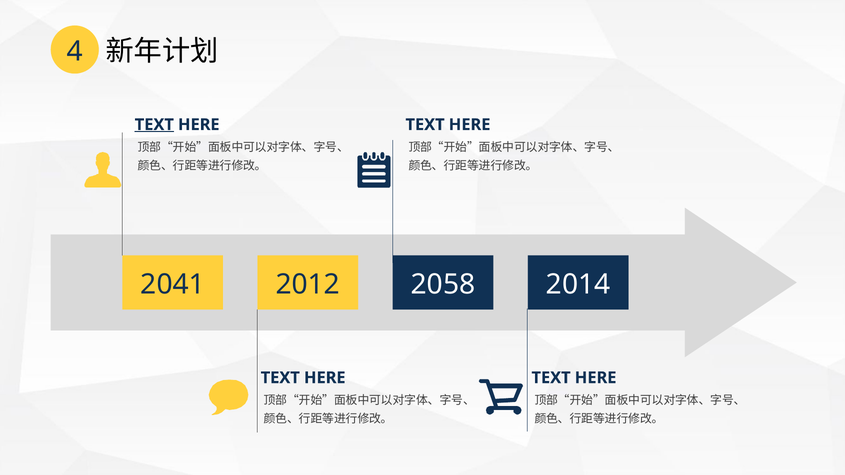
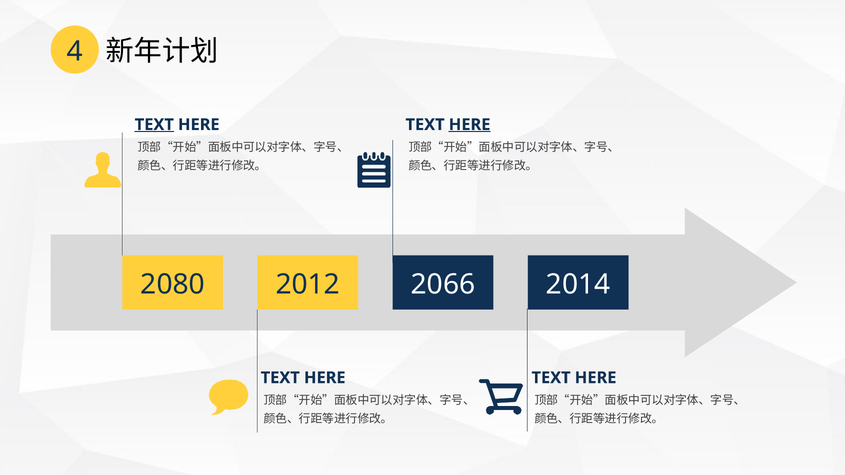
HERE underline: none -> present (470, 125)
2041: 2041 -> 2080 (173, 285)
2058: 2058 -> 2066 (443, 285)
